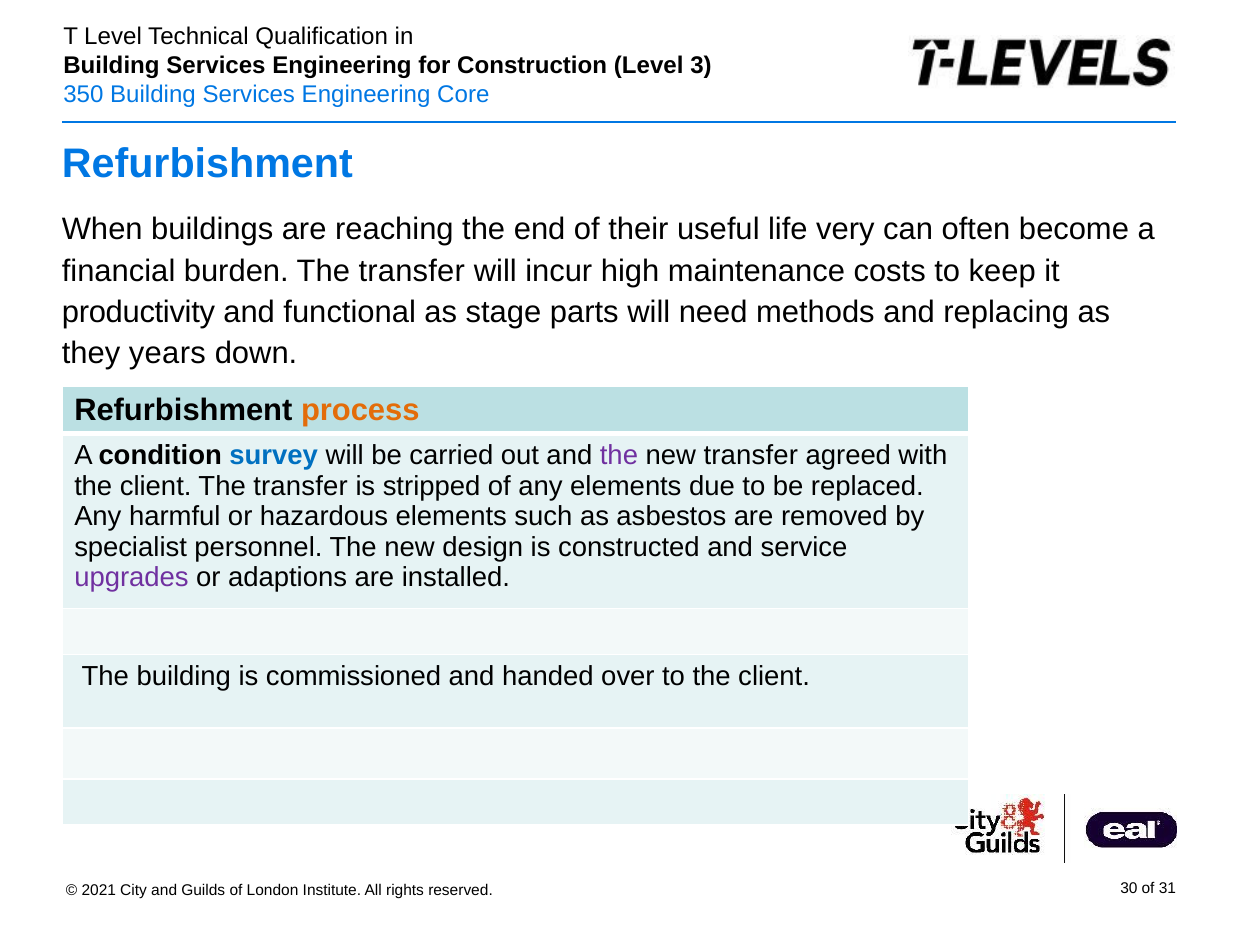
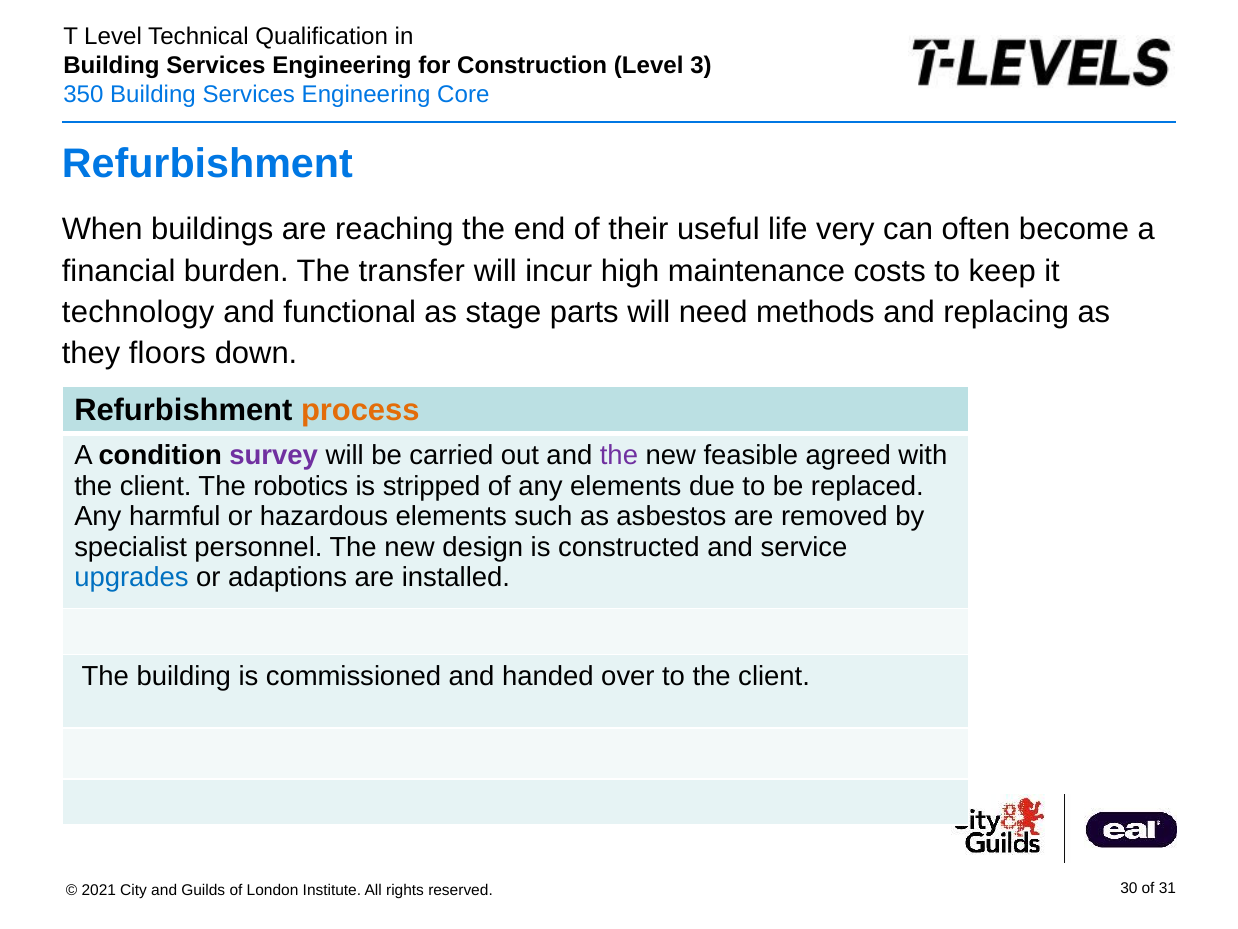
productivity: productivity -> technology (138, 312)
years: years -> floors (167, 353)
survey colour: blue -> purple (274, 455)
new transfer: transfer -> feasible (751, 455)
client The transfer: transfer -> robotics (301, 486)
upgrades colour: purple -> blue (131, 577)
